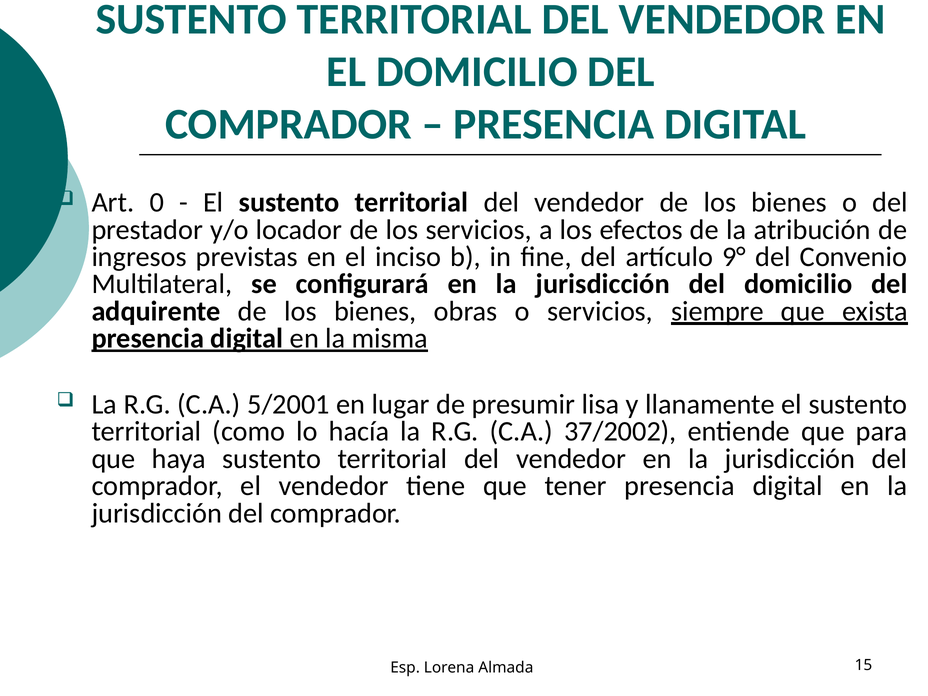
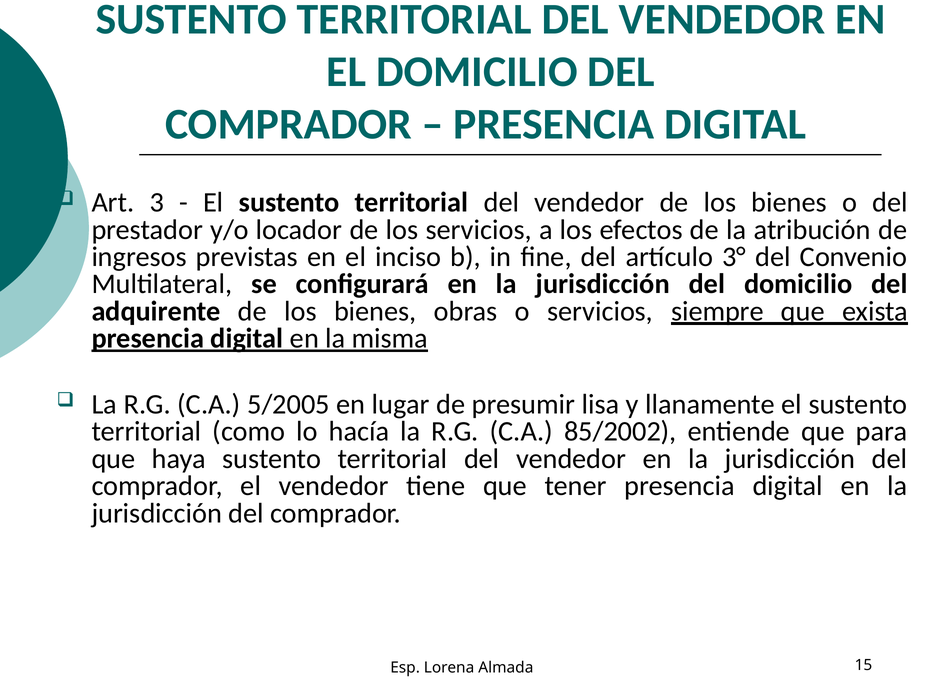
0: 0 -> 3 (157, 202)
9°: 9° -> 3° (734, 257)
5/2001: 5/2001 -> 5/2005 (288, 404)
37/2002: 37/2002 -> 85/2002 (620, 432)
